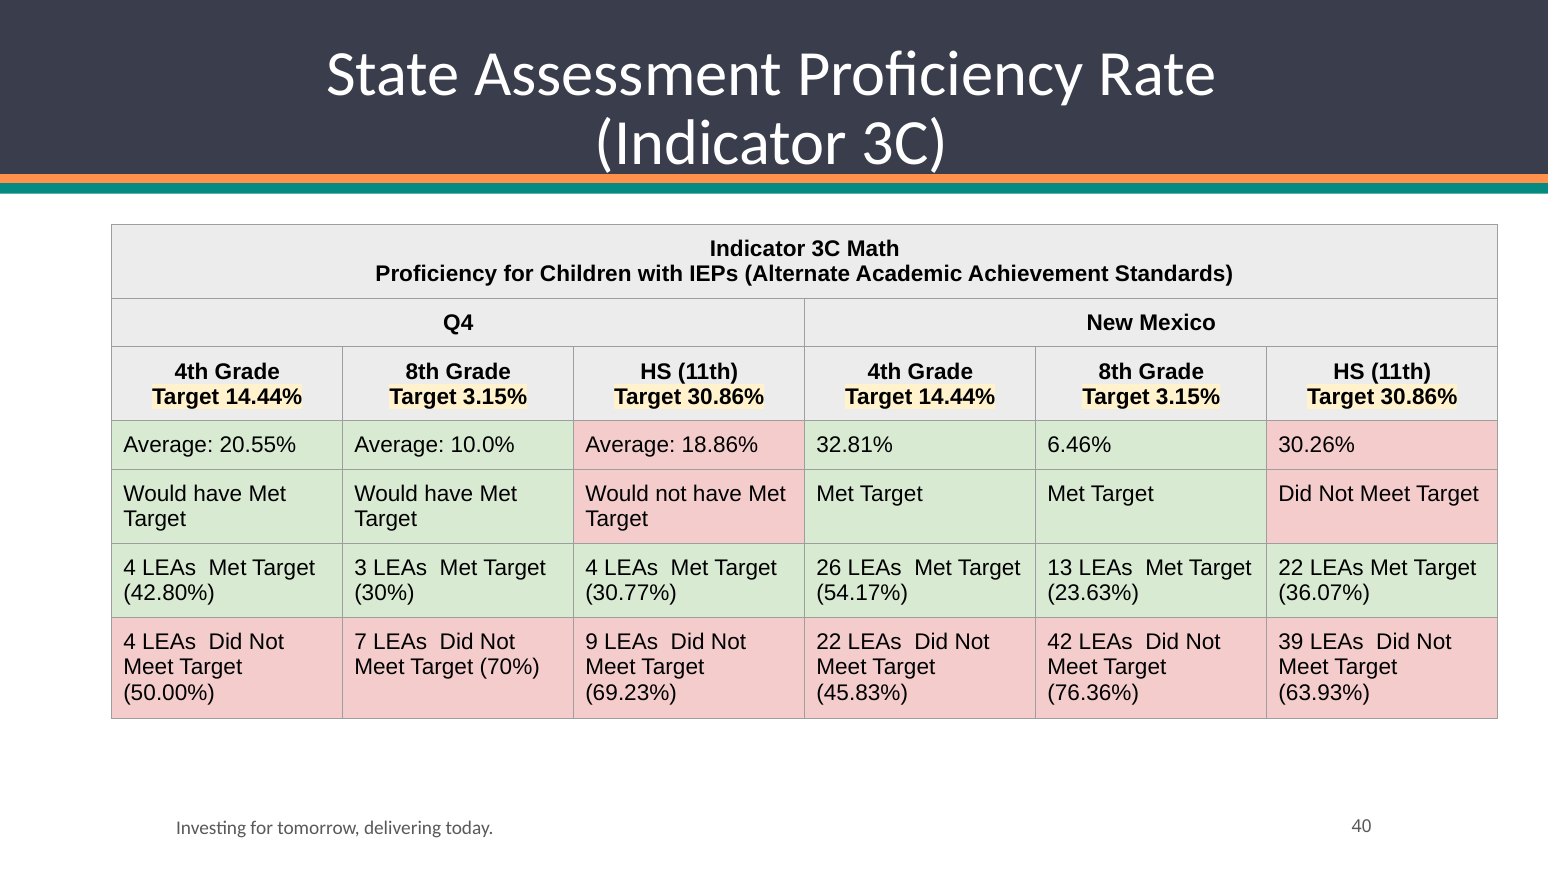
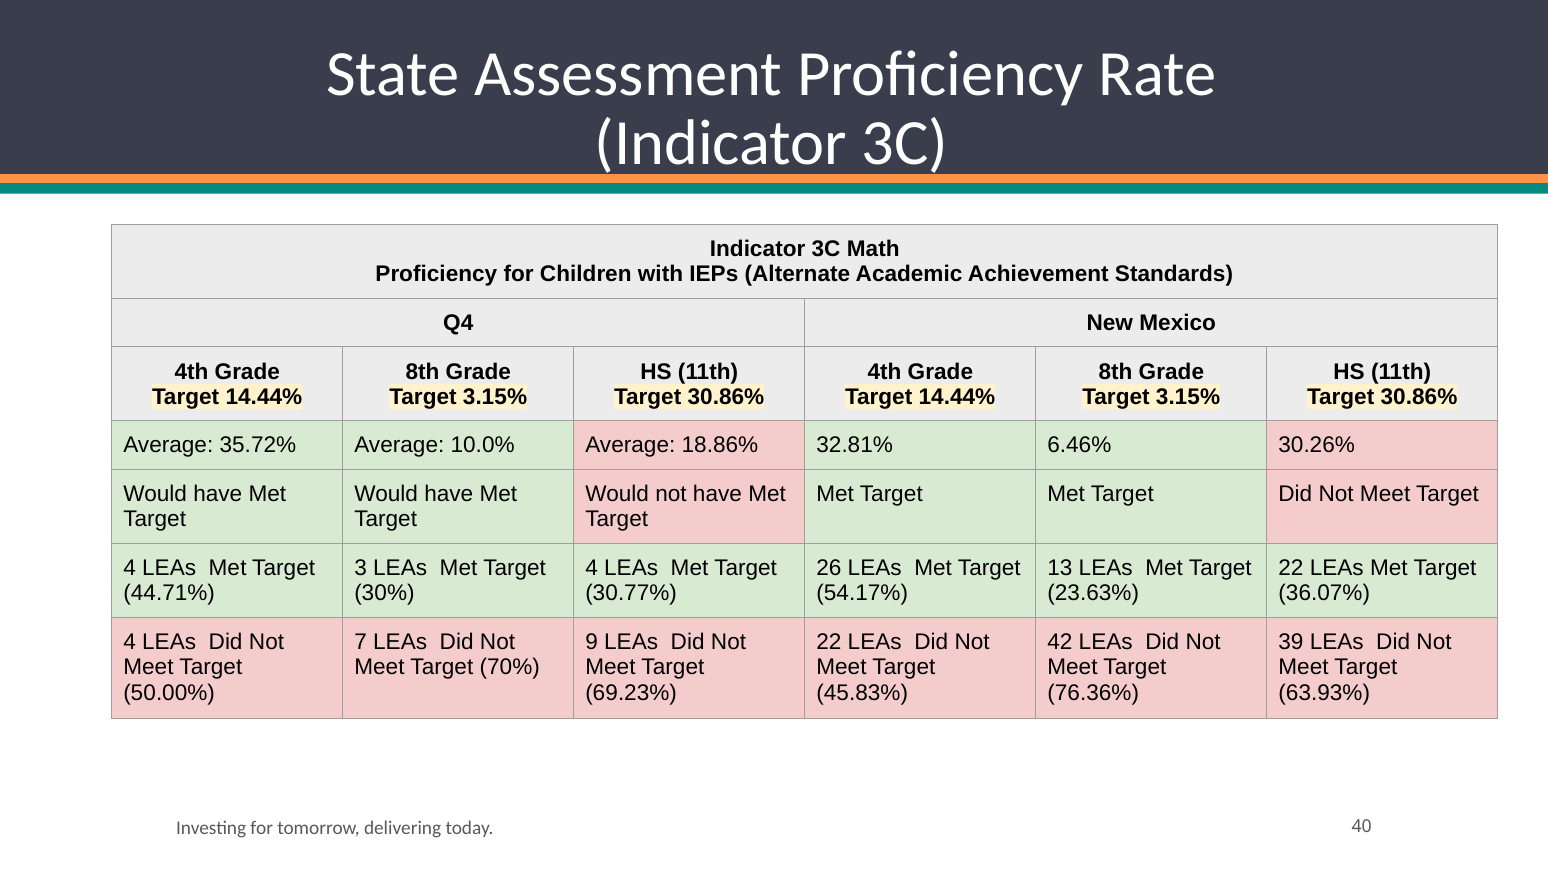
20.55%: 20.55% -> 35.72% (258, 445)
42.80%: 42.80% -> 44.71% (169, 593)
